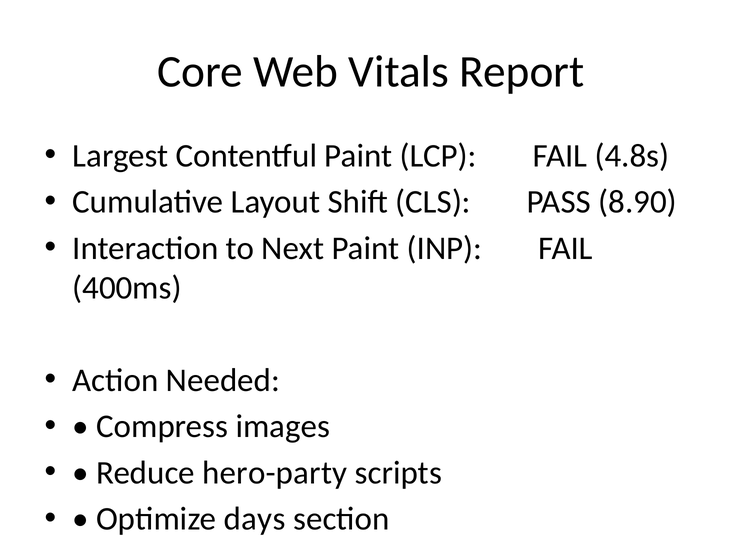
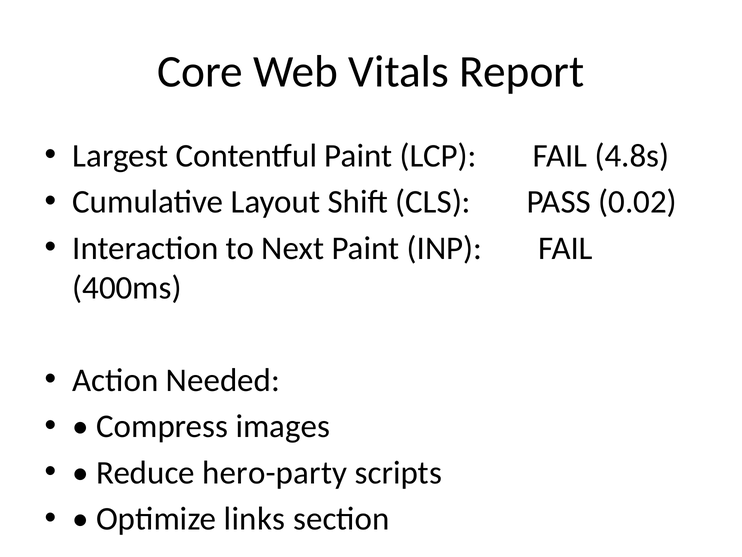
8.90: 8.90 -> 0.02 (638, 202)
days: days -> links (255, 519)
